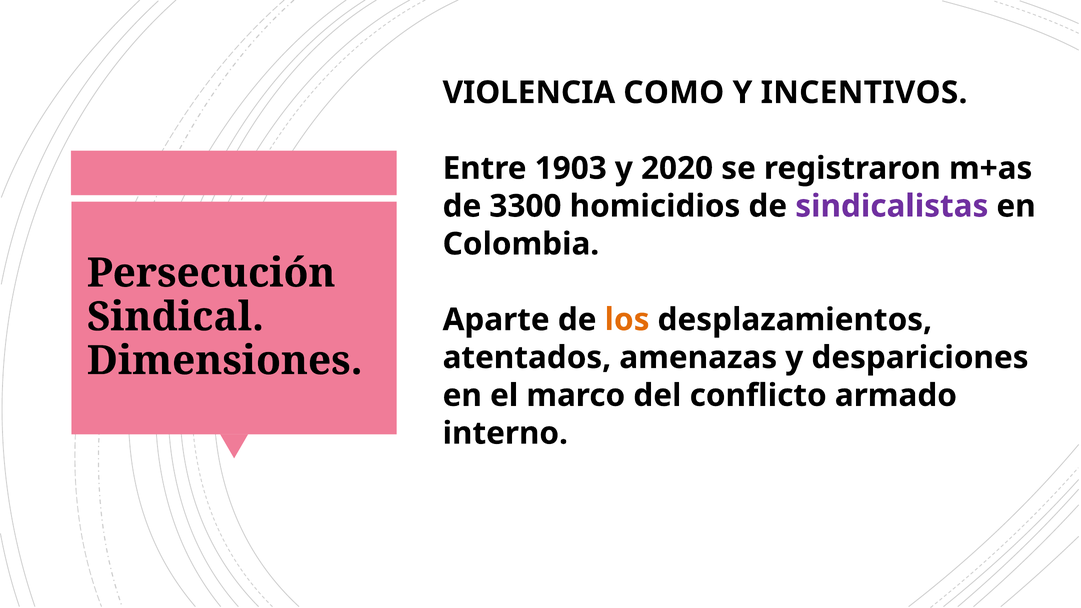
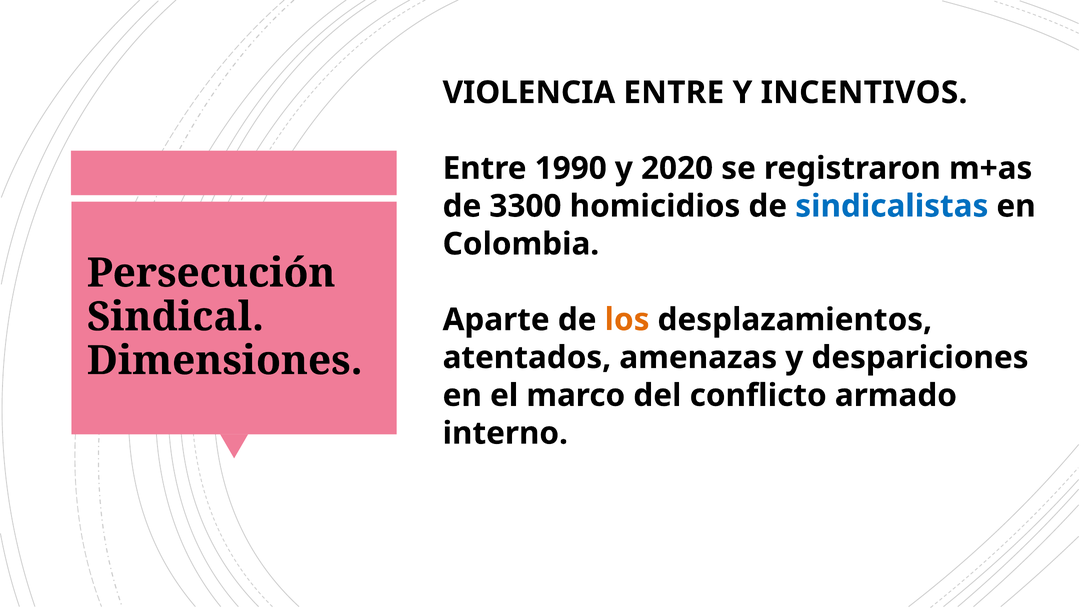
VIOLENCIA COMO: COMO -> ENTRE (674, 93)
1903: 1903 -> 1990 (571, 168)
sindicalistas colour: purple -> blue (892, 206)
